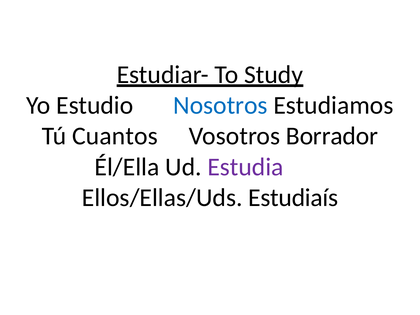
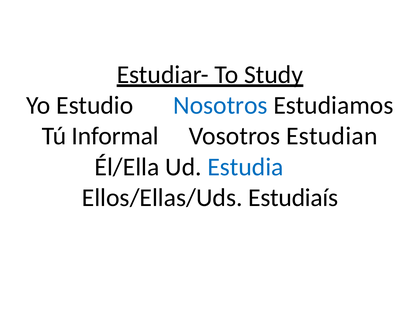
Cuantos: Cuantos -> Informal (115, 136)
Borrador: Borrador -> Estudian (332, 136)
Estudia colour: purple -> blue (245, 167)
